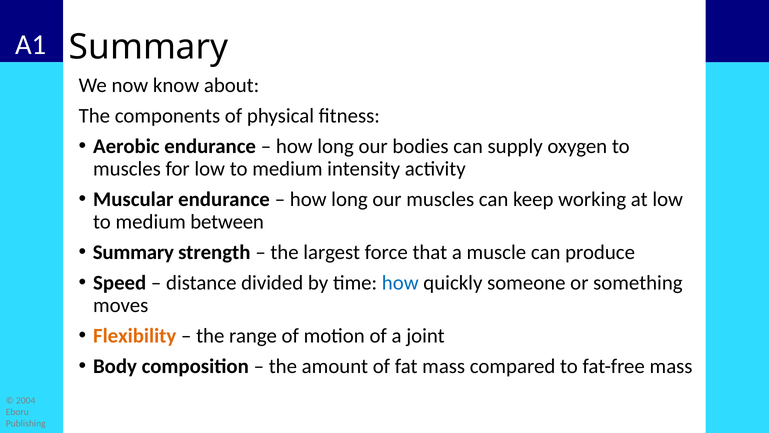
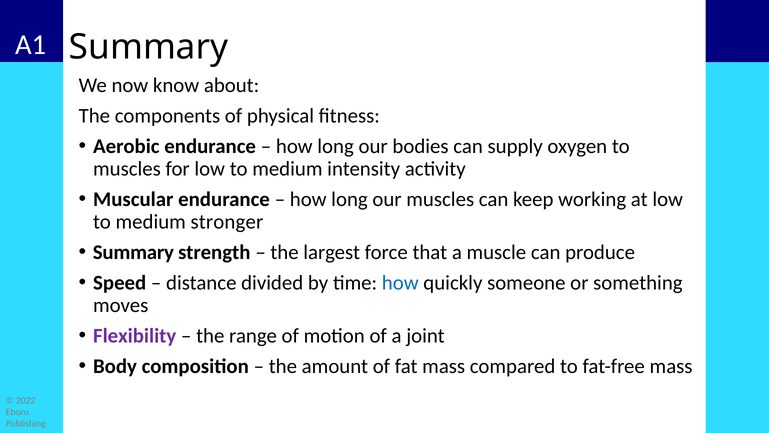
between: between -> stronger (227, 222)
Flexibility colour: orange -> purple (135, 336)
2004: 2004 -> 2022 (26, 400)
